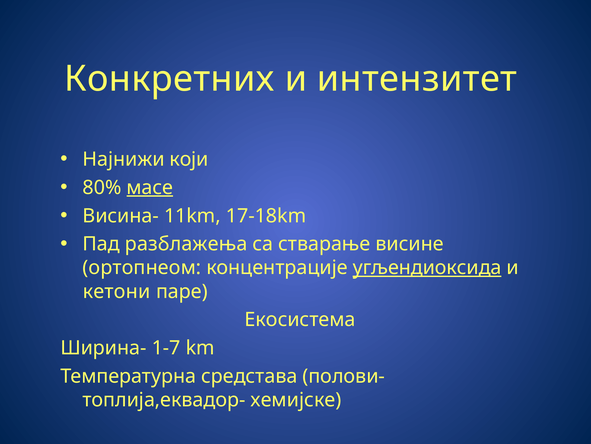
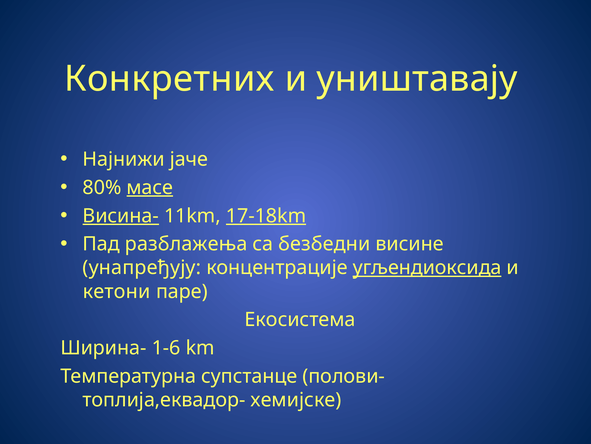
интензитет: интензитет -> уништавају (417, 79)
који: који -> јаче (189, 159)
Висина- underline: none -> present (121, 215)
17-18km underline: none -> present (266, 215)
стварање: стварање -> безбедни (324, 244)
ортопнеом: ортопнеом -> унапређују (142, 267)
1-7: 1-7 -> 1-6 (166, 347)
средстава: средстава -> супстанце (249, 376)
